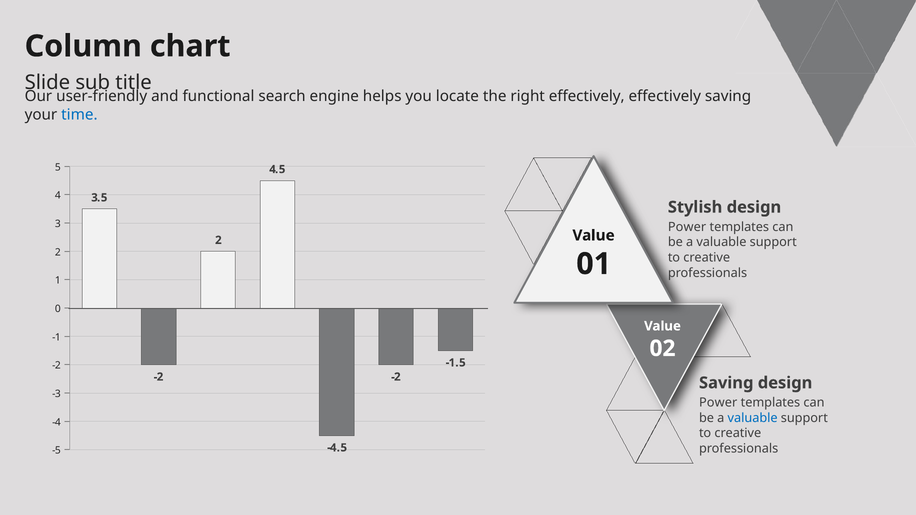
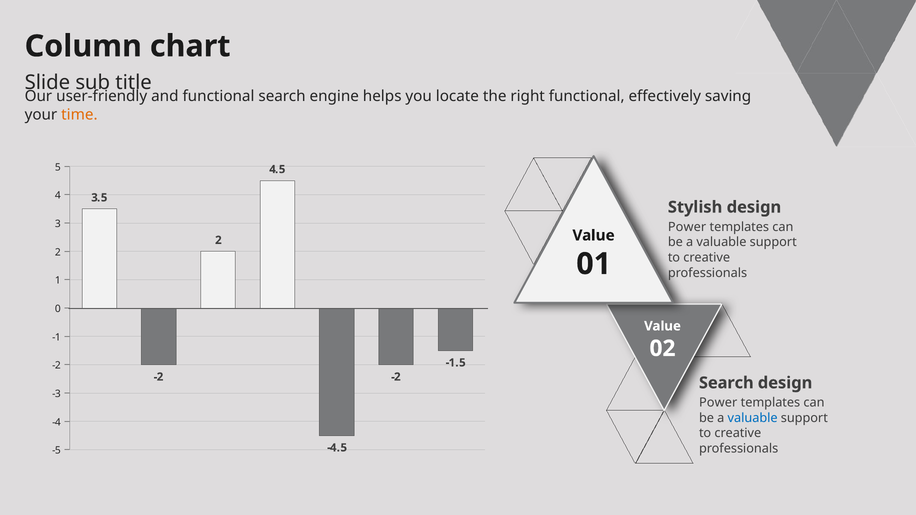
right effectively: effectively -> functional (587, 96)
time colour: blue -> orange (79, 115)
Saving: Saving -> Search (726, 383)
